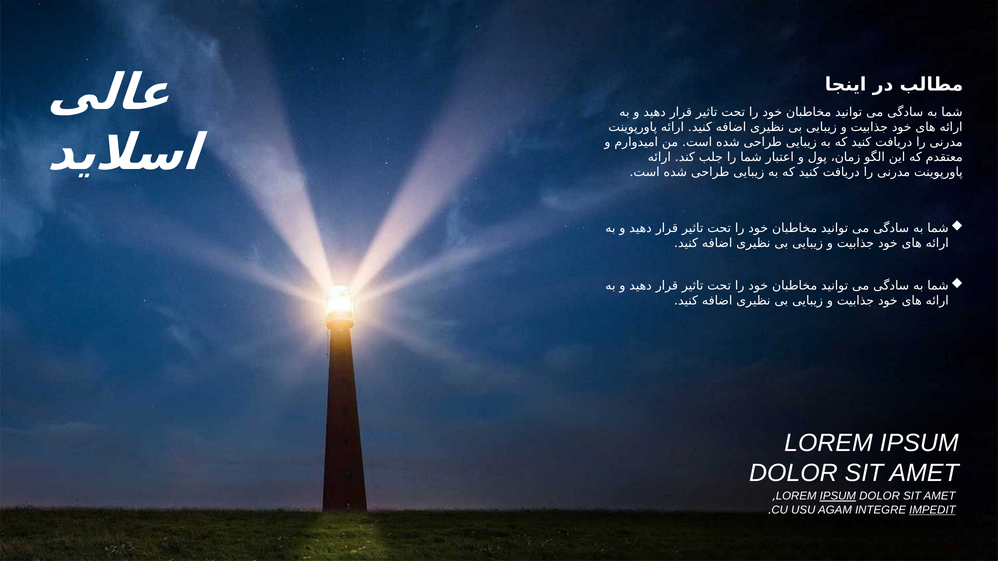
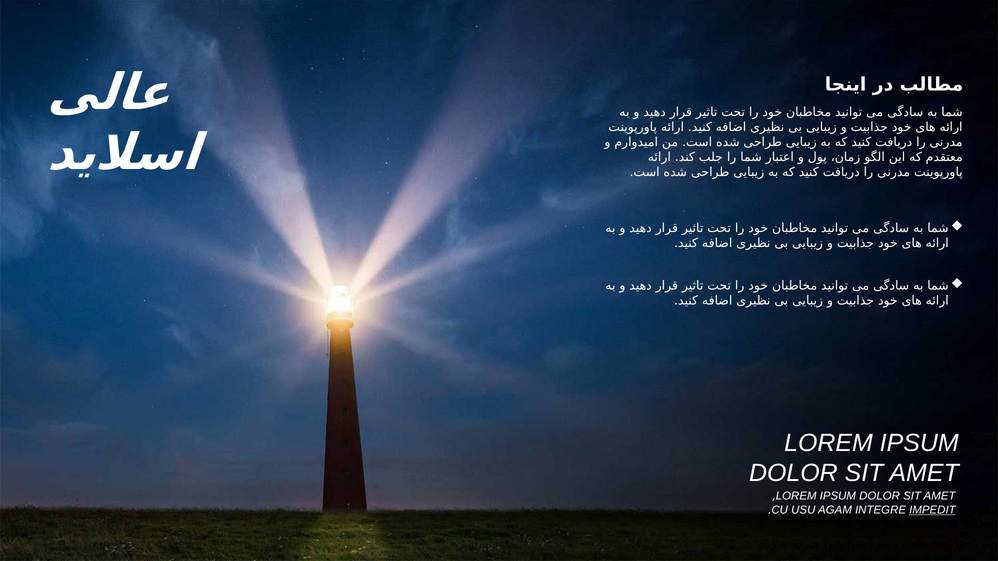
IPSUM underline: present -> none (838, 496)
